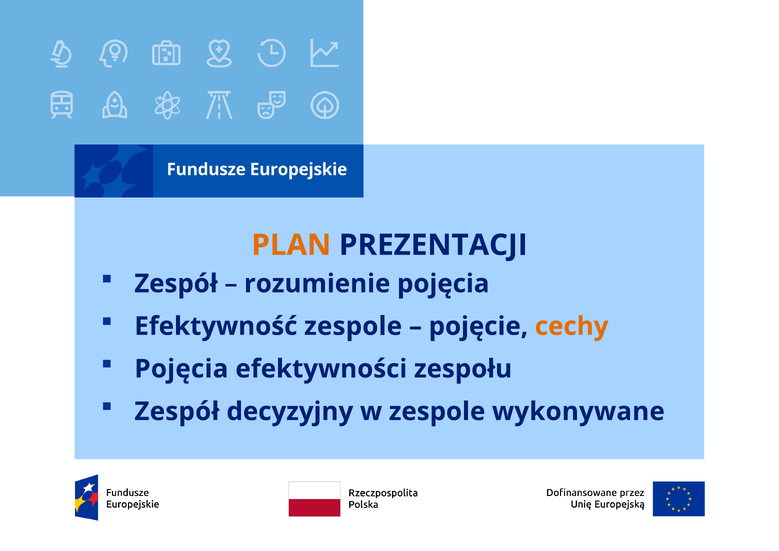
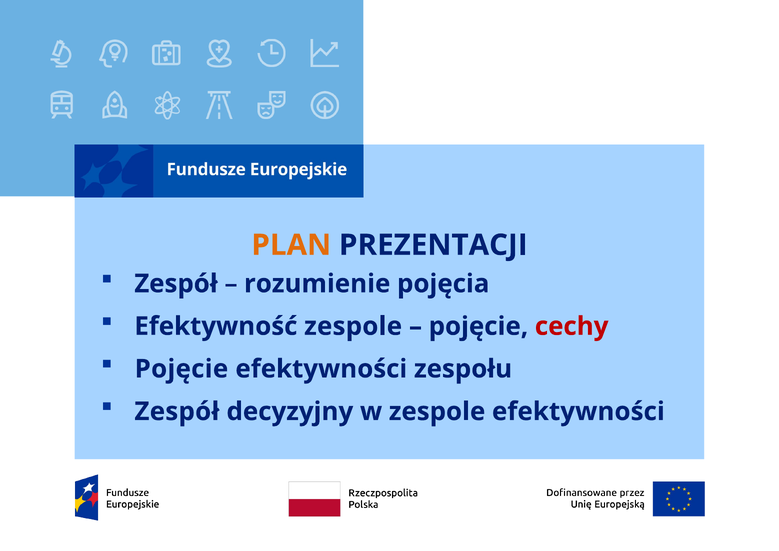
cechy colour: orange -> red (572, 326)
Pojęcia: Pojęcia -> Pojęcie (181, 369)
zespole wykonywane: wykonywane -> efektywności (578, 411)
